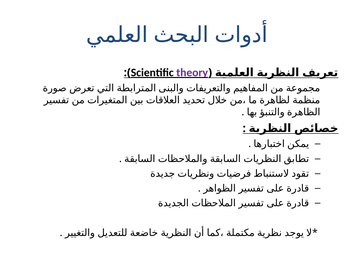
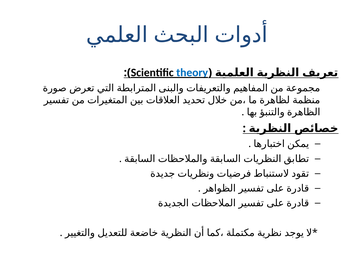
theory colour: purple -> blue (192, 73)
